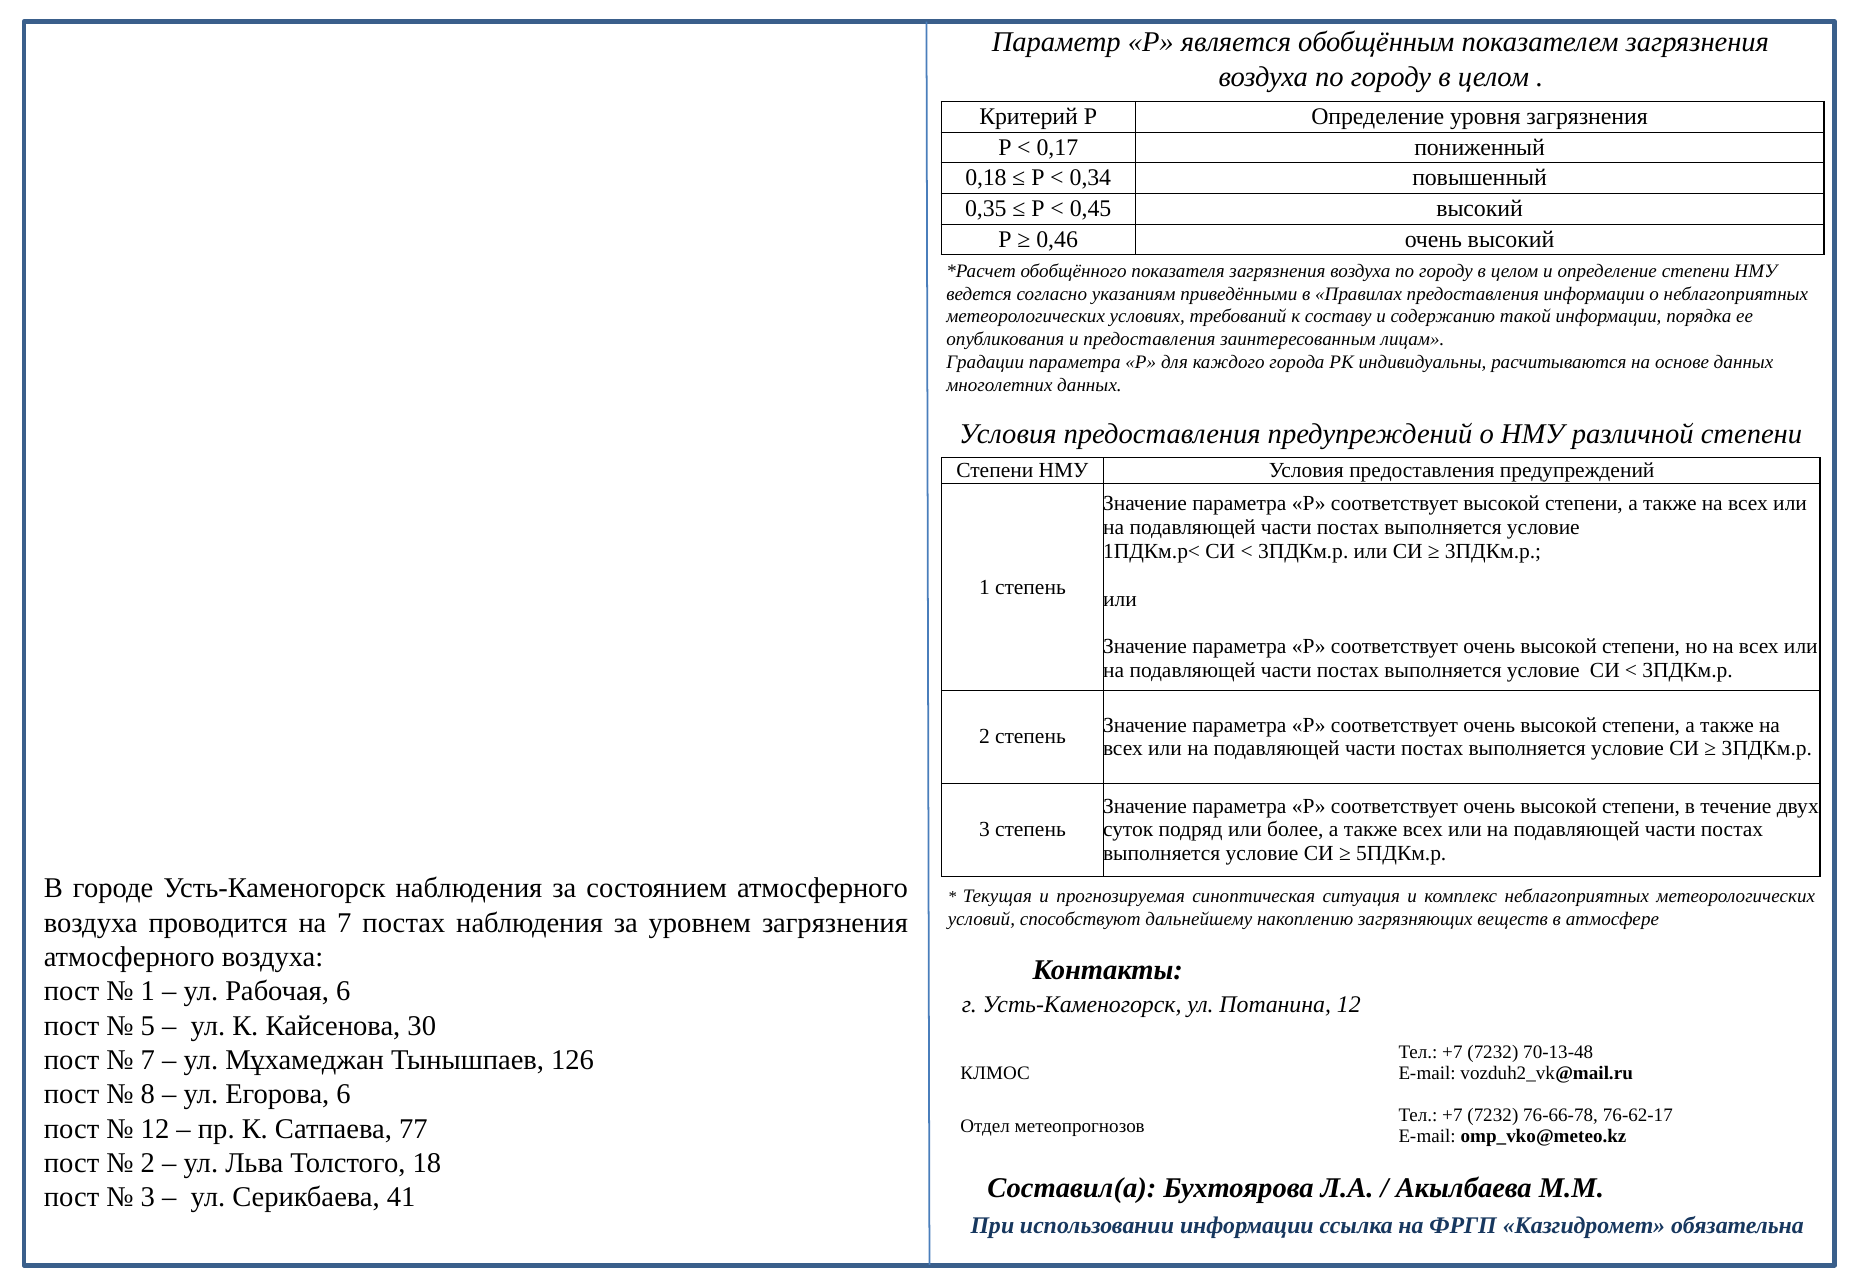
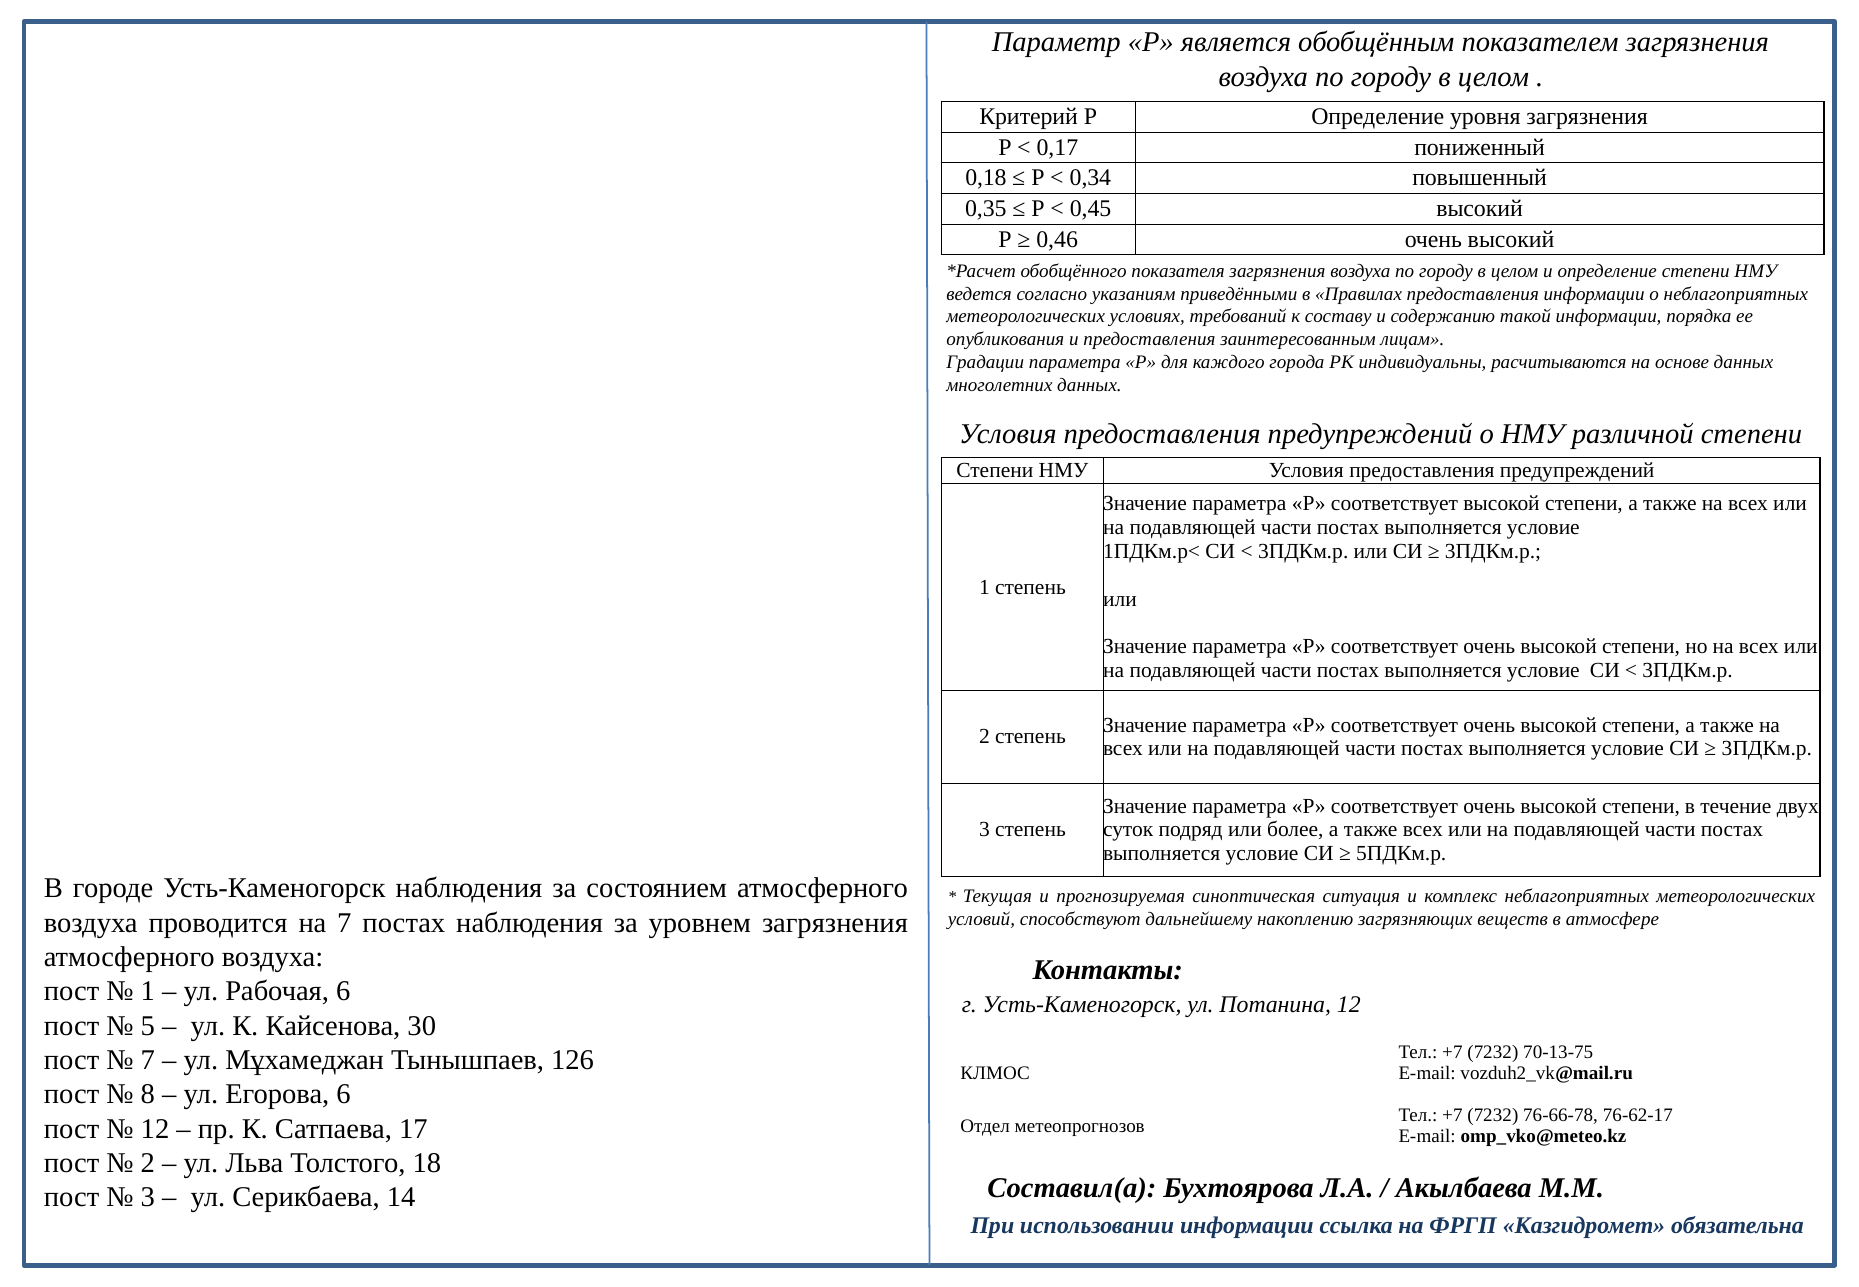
70-13-48: 70-13-48 -> 70-13-75 (1558, 1052)
77: 77 -> 17 (413, 1129)
41: 41 -> 14 (401, 1197)
